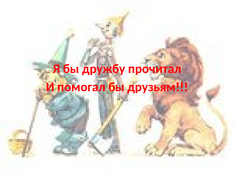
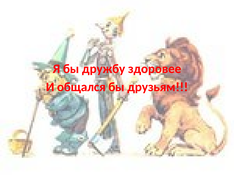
прочитал: прочитал -> здоровее (155, 69)
помогал: помогал -> общался (81, 87)
